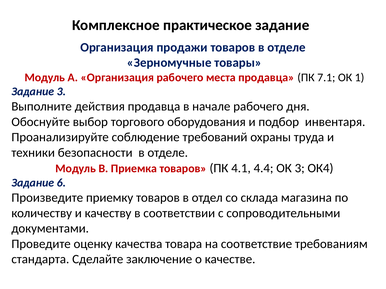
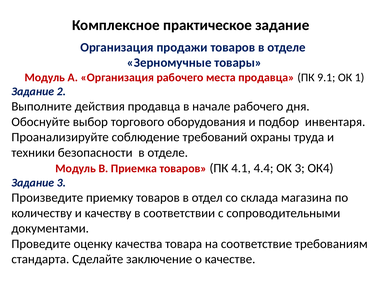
7.1: 7.1 -> 9.1 (326, 78)
Задание 3: 3 -> 2 (61, 92)
Задание 6: 6 -> 3 (61, 183)
